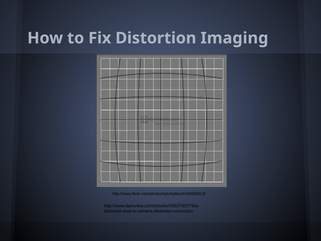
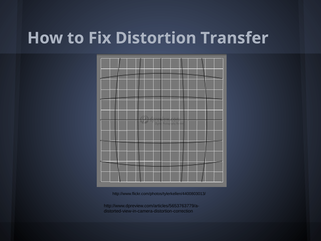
Imaging: Imaging -> Transfer (234, 38)
